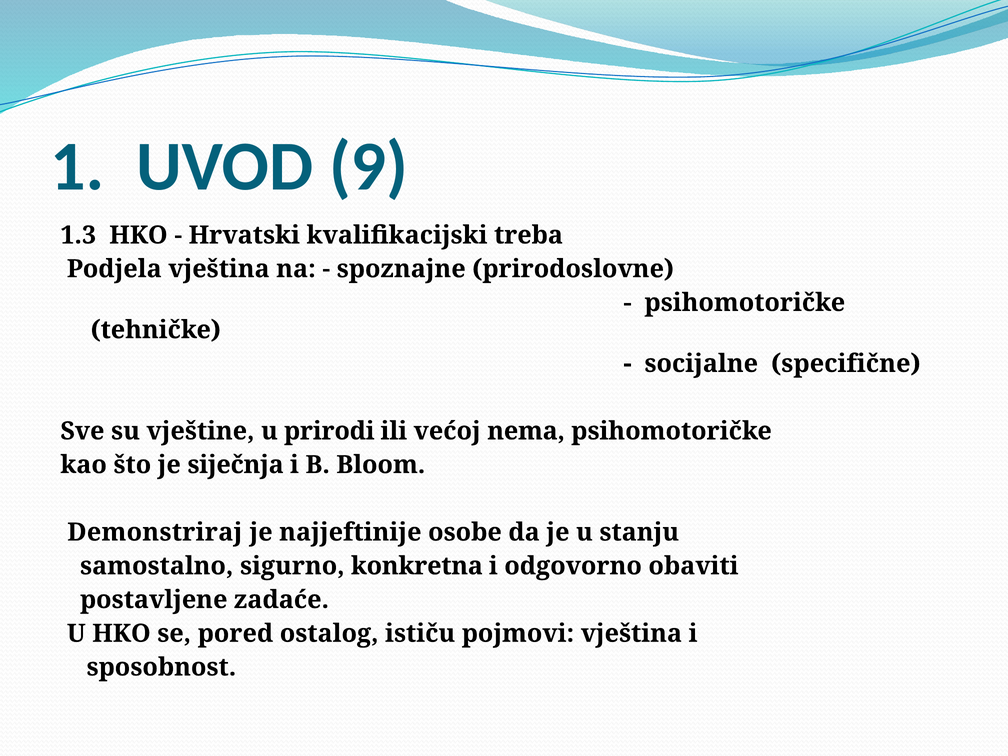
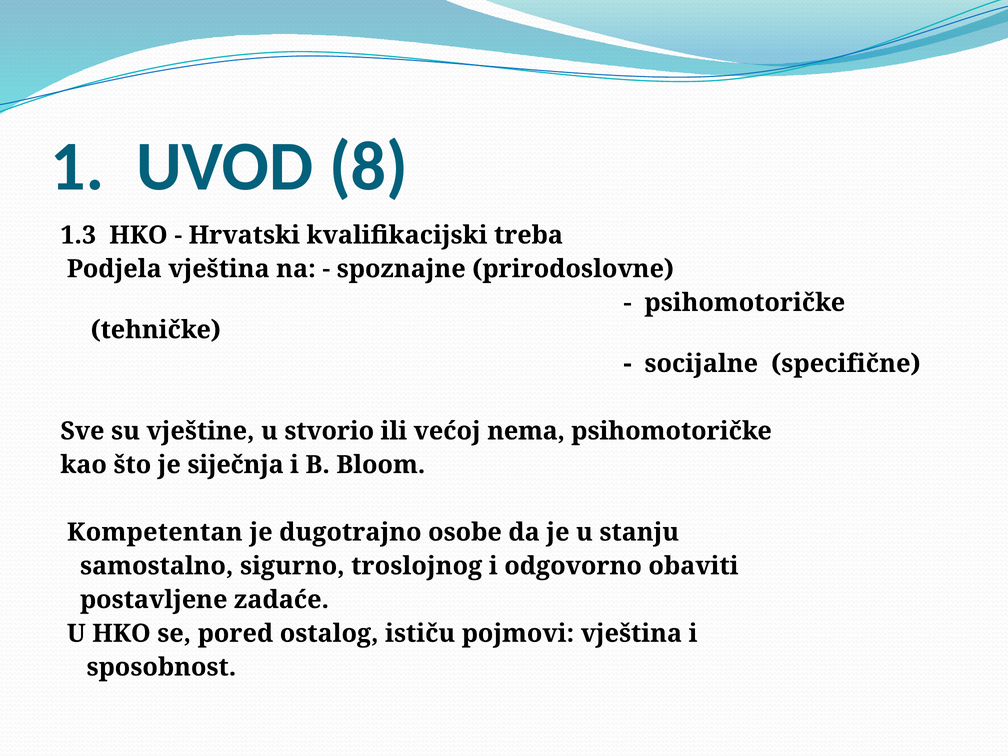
9: 9 -> 8 (369, 166)
prirodi: prirodi -> stvorio (329, 431)
Demonstriraj: Demonstriraj -> Kompetentan (155, 532)
najjeftinije: najjeftinije -> dugotrajno (350, 532)
konkretna: konkretna -> troslojnog (417, 566)
